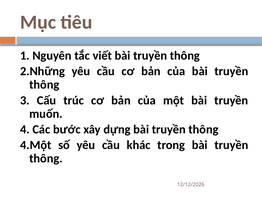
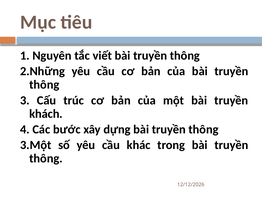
muốn: muốn -> khách (46, 113)
4.Một: 4.Một -> 3.Một (36, 145)
